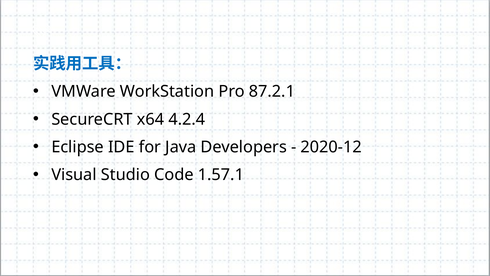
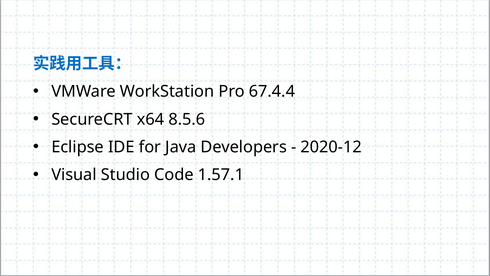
87.2.1: 87.2.1 -> 67.4.4 (272, 91)
4.2.4: 4.2.4 -> 8.5.6 (187, 119)
